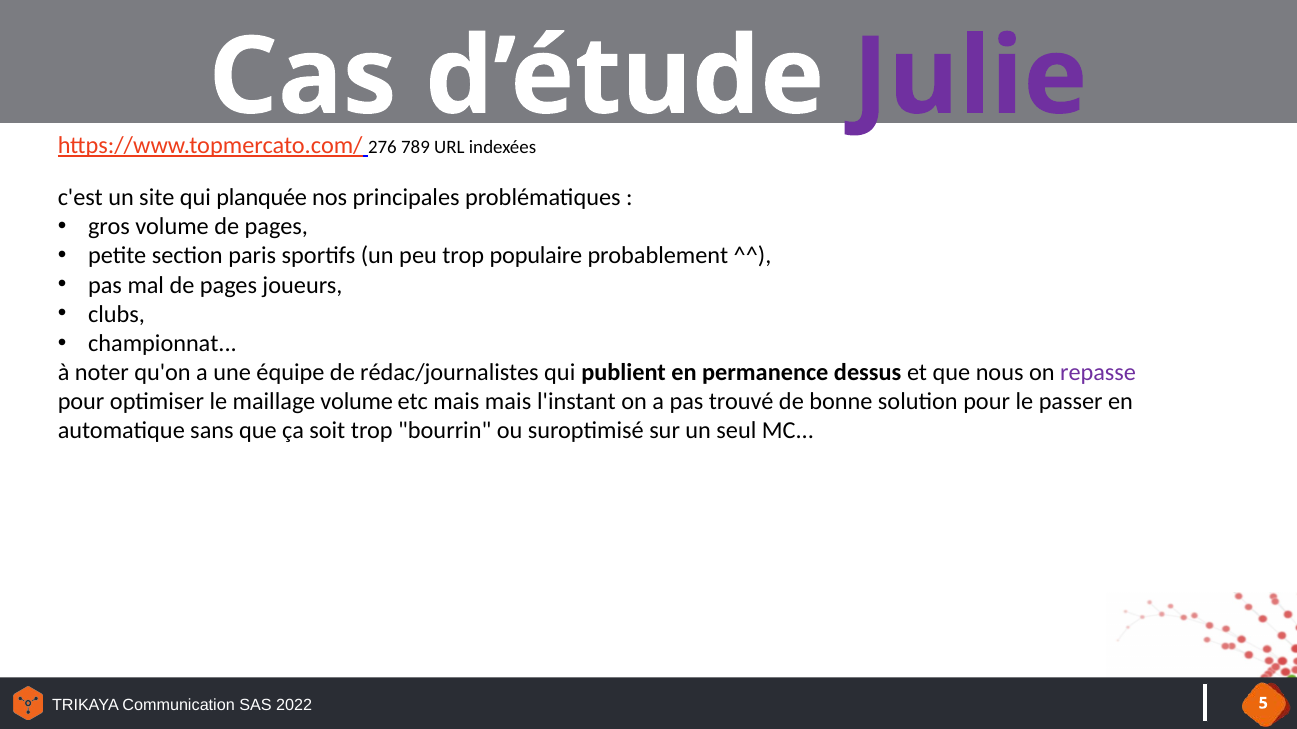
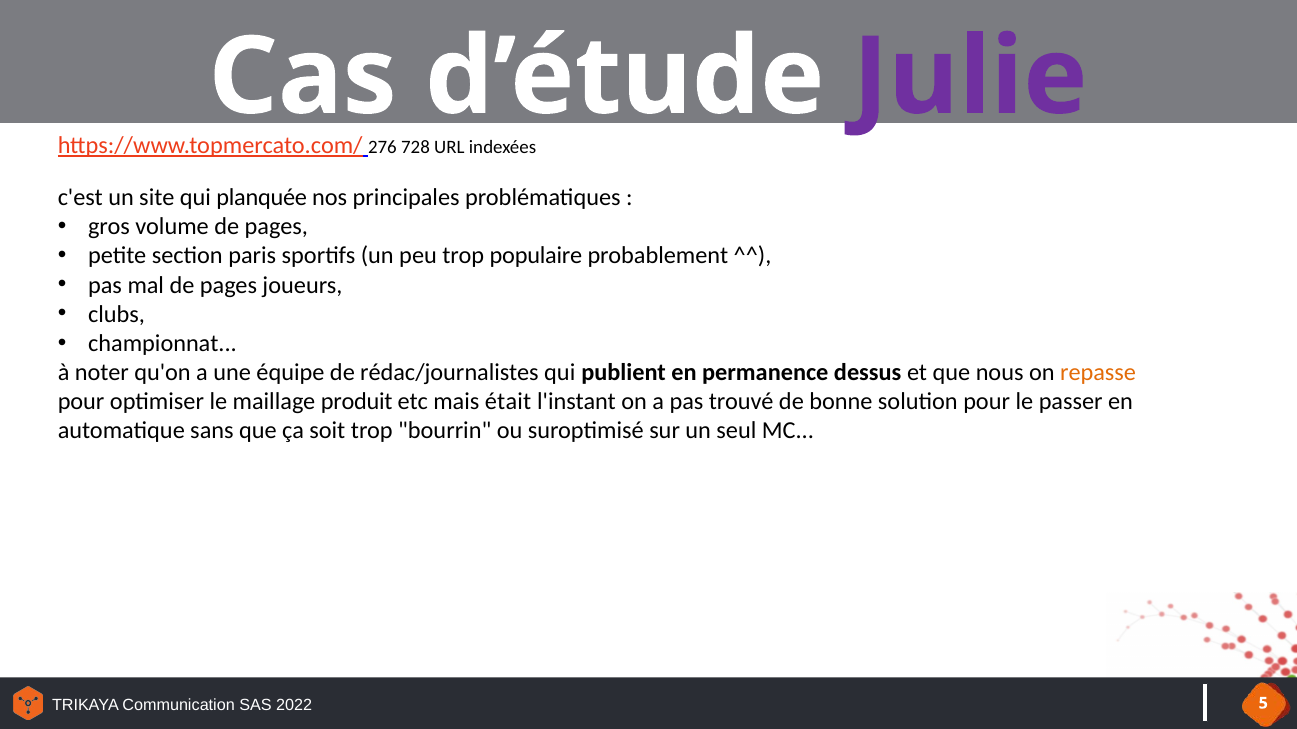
789: 789 -> 728 (415, 147)
repasse colour: purple -> orange (1098, 373)
maillage volume: volume -> produit (357, 402)
mais mais: mais -> était (508, 402)
